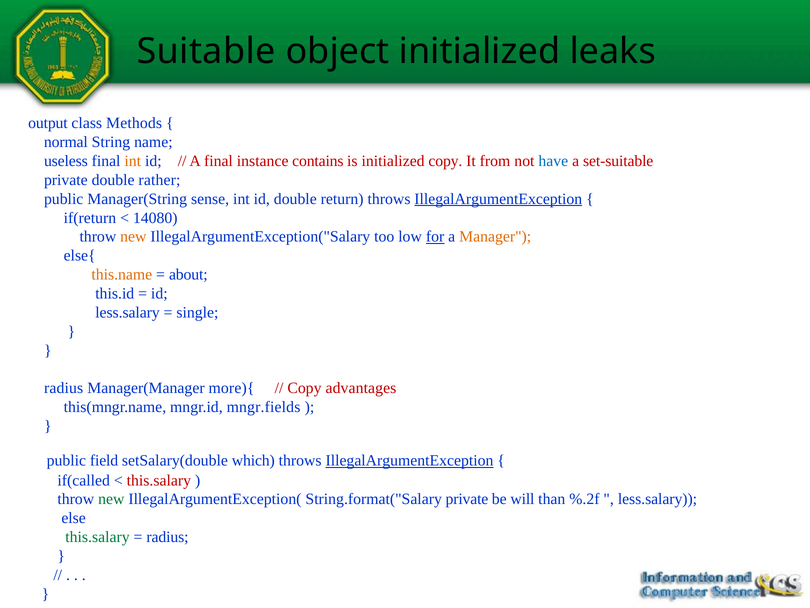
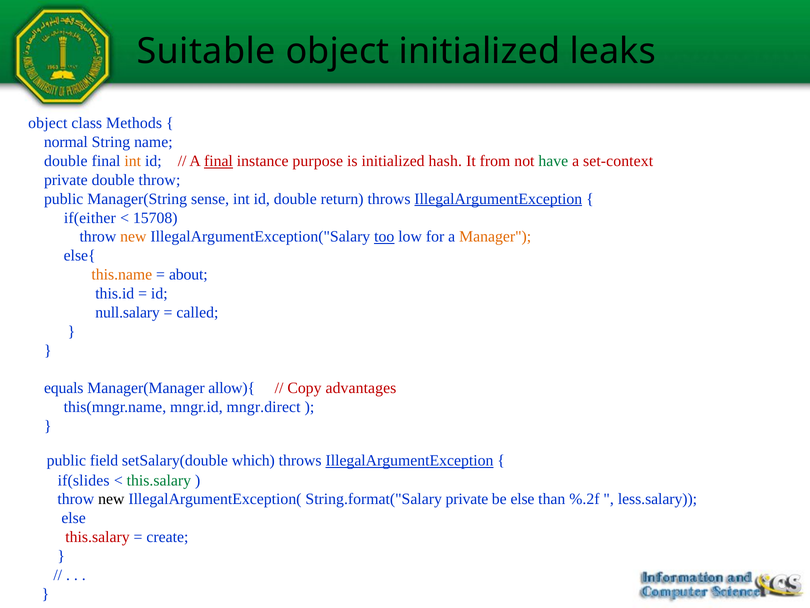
output: output -> object (48, 123)
useless: useless -> double (66, 161)
final underline: none -> present (218, 161)
contains: contains -> purpose (318, 161)
initialized copy: copy -> hash (445, 161)
have colour: blue -> green (553, 161)
set-suitable: set-suitable -> set-context (618, 161)
double rather: rather -> throw (159, 180)
if(return: if(return -> if(either (90, 218)
14080: 14080 -> 15708 (155, 218)
too underline: none -> present (384, 237)
for underline: present -> none (435, 237)
less.salary: less.salary -> null.salary (128, 312)
single: single -> called (197, 312)
radius: radius -> equals (64, 388)
more){: more){ -> allow){ (232, 388)
mngr.fields: mngr.fields -> mngr.direct (264, 407)
if(called: if(called -> if(slides (84, 480)
this.salary colour: red -> green (159, 480)
new colour: green -> black (111, 499)
be will: will -> else (522, 499)
this.salary colour: green -> red (97, 537)
radius: radius -> create (167, 537)
